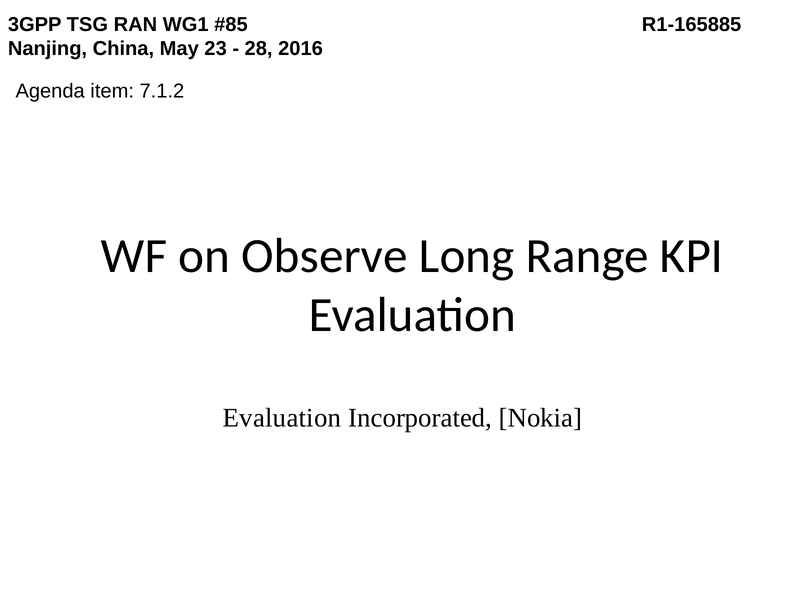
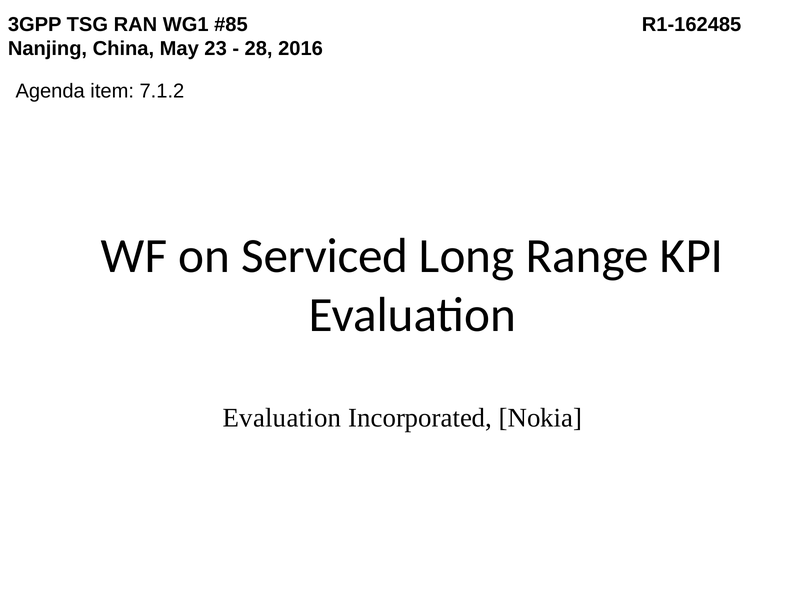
R1-165885: R1-165885 -> R1-162485 (692, 25)
Observe: Observe -> Serviced (325, 256)
